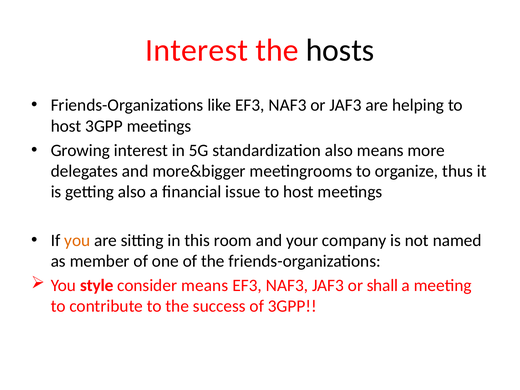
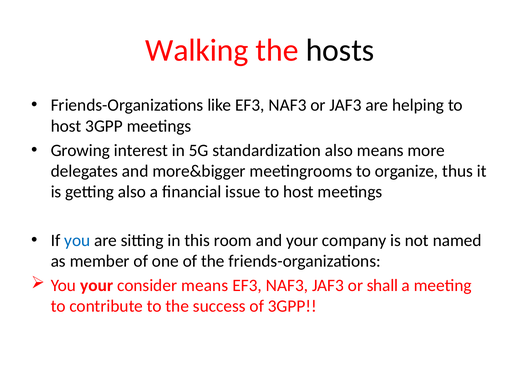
Interest: Interest -> Walking (197, 50)
you colour: orange -> blue (77, 240)
You style: style -> your (97, 285)
